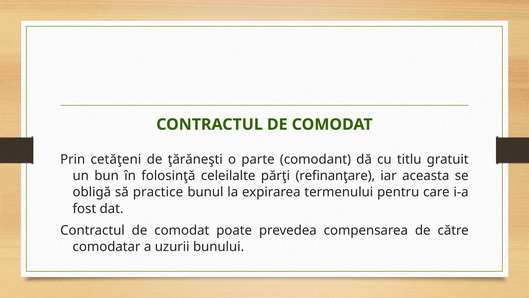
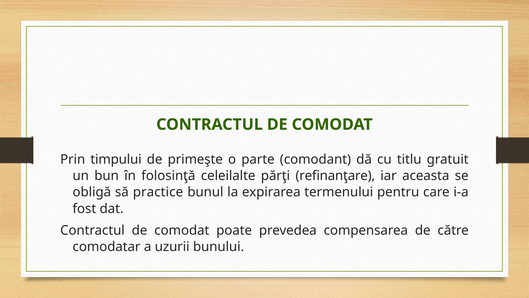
cetăţeni: cetăţeni -> timpului (116, 159)
ţărăneşti: ţărăneşti -> primeşte (195, 159)
